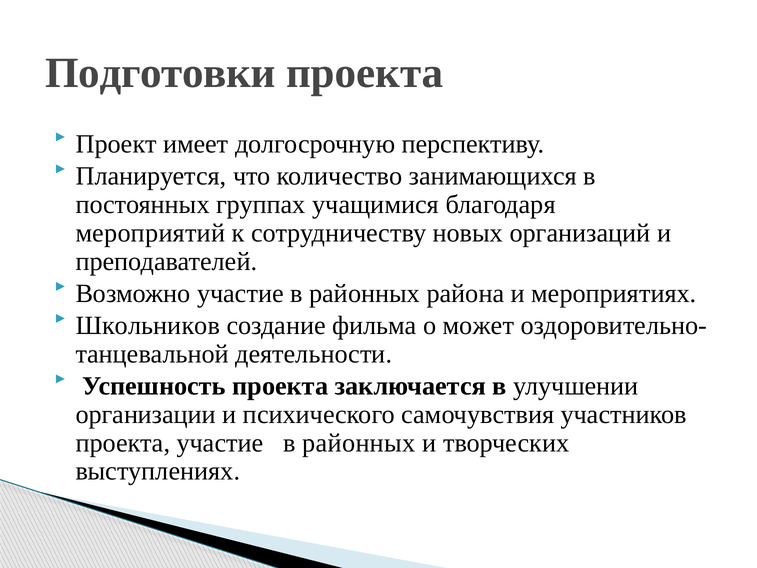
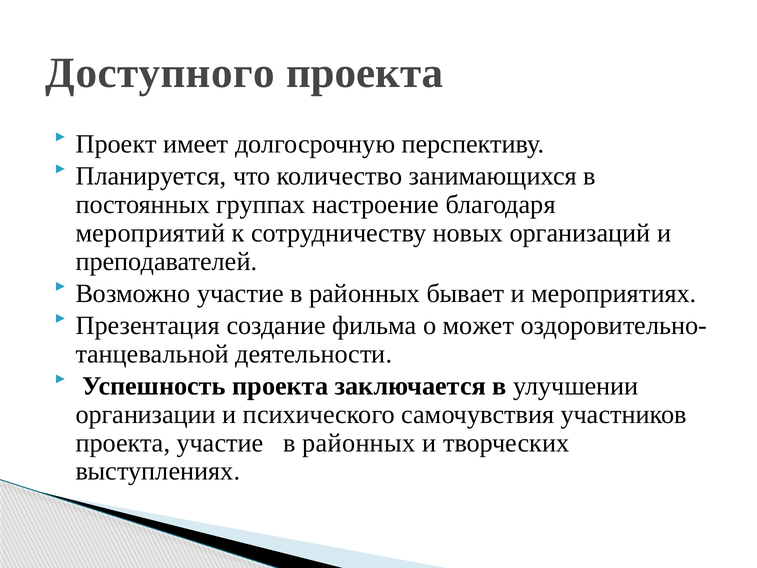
Подготовки: Подготовки -> Доступного (160, 73)
учащимися: учащимися -> настроение (376, 204)
района: района -> бывает (465, 293)
Школьников: Школьников -> Презентация (148, 325)
